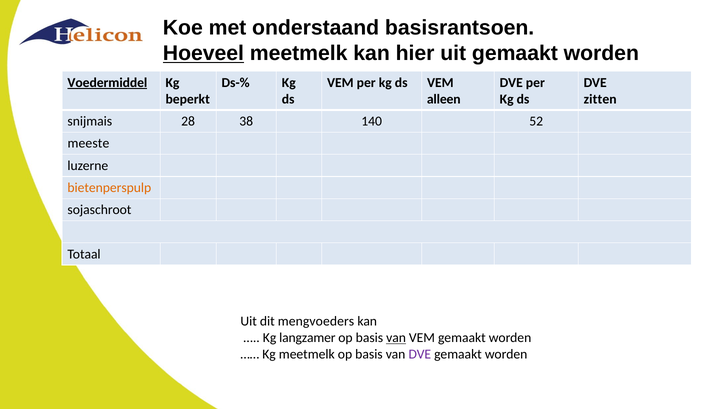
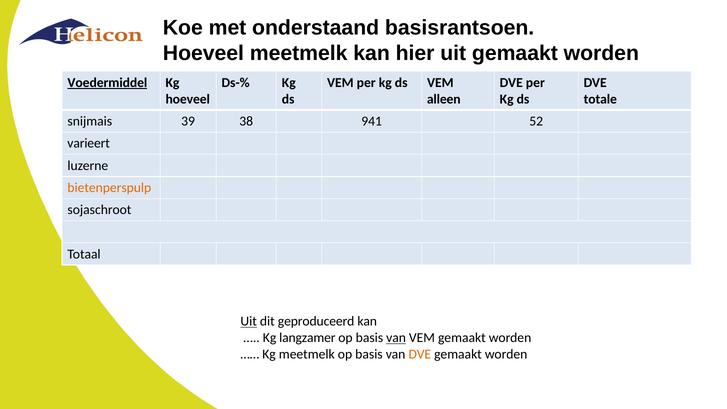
Hoeveel underline: present -> none (203, 53)
beperkt: beperkt -> hoeveel (188, 99)
zitten: zitten -> totale (600, 99)
28: 28 -> 39 (188, 121)
140: 140 -> 941 (372, 121)
meeste: meeste -> varieert (89, 143)
Uit underline: none -> present (249, 321)
mengvoeders: mengvoeders -> geproduceerd (316, 321)
DVE colour: purple -> orange (420, 354)
